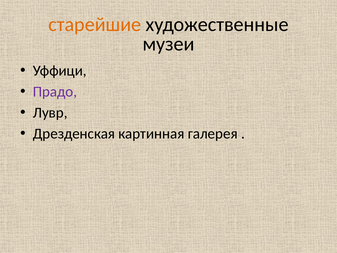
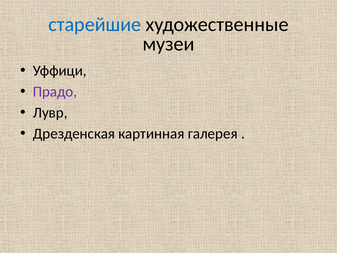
старейшие colour: orange -> blue (95, 25)
